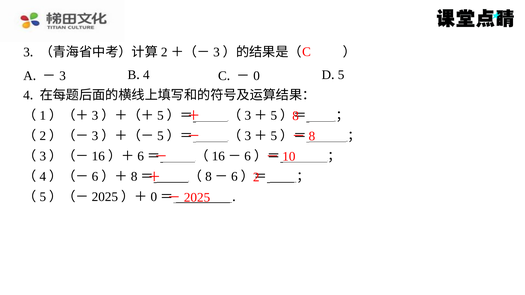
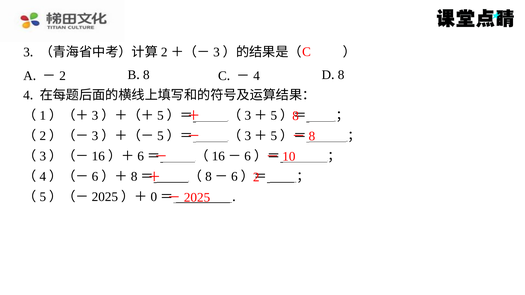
3: 3 -> 2 (63, 76)
4: 4 -> 8 (146, 75)
0: 0 -> 4 (257, 76)
5: 5 -> 8 (341, 75)
